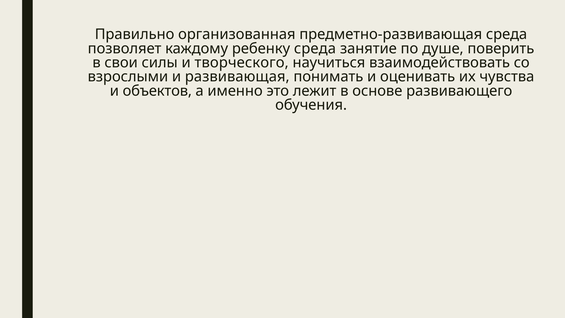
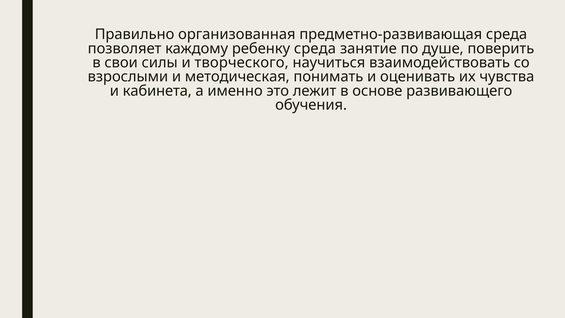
развивающая: развивающая -> методическая (237, 77)
объектов: объектов -> кабинета (157, 91)
